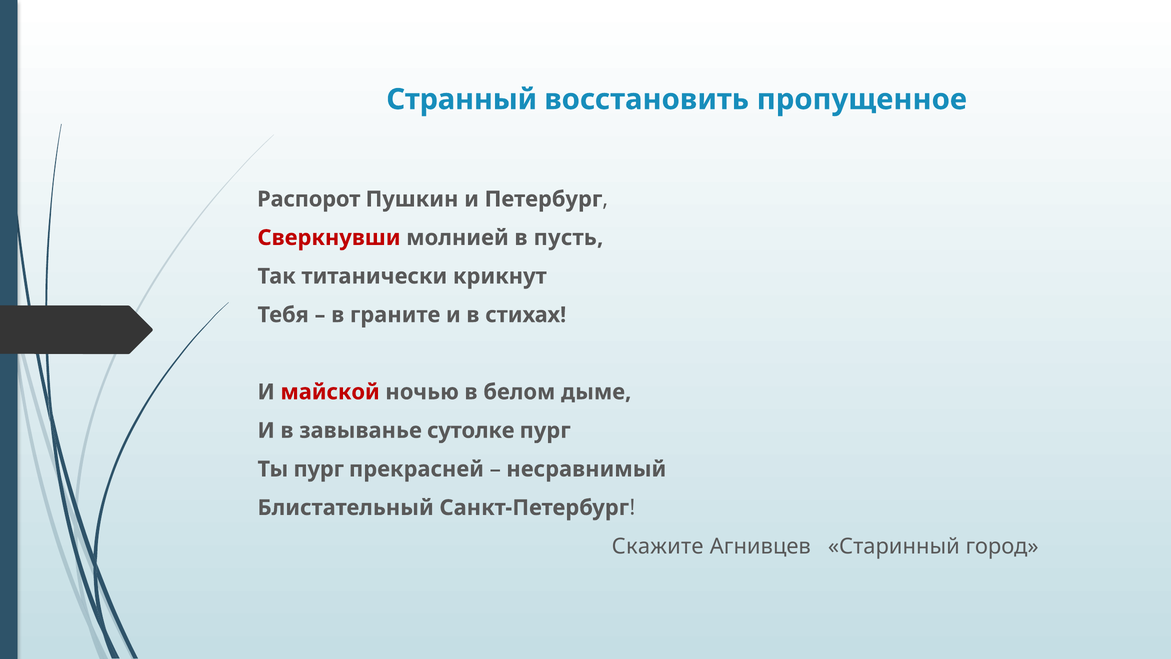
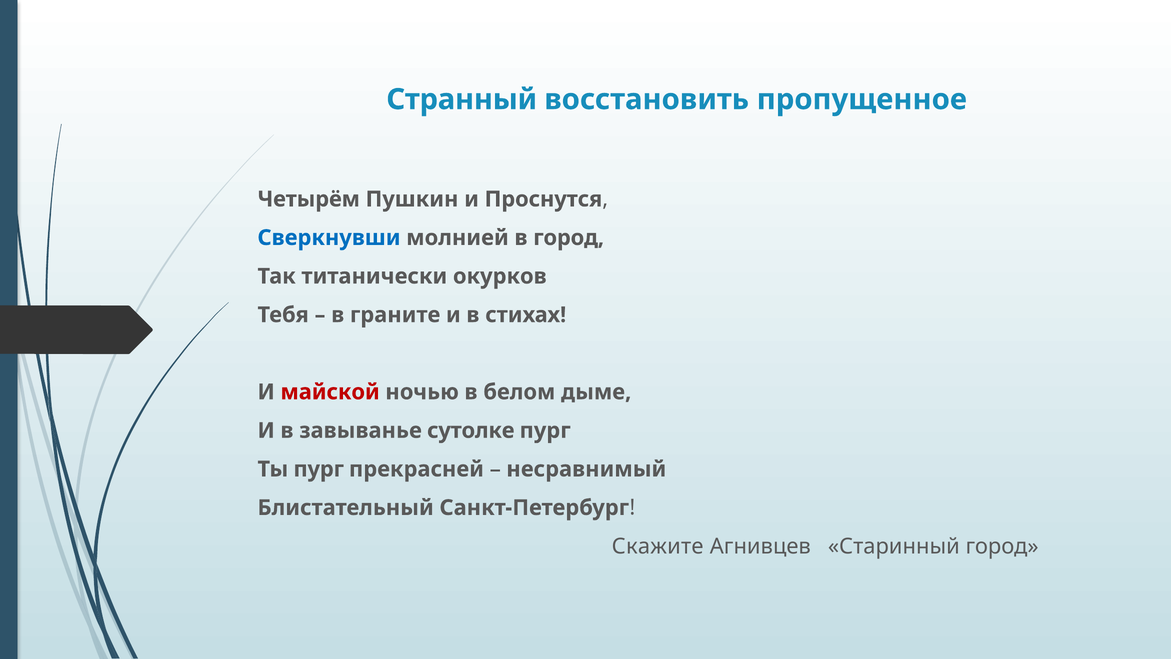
Распорот: Распорот -> Четырём (309, 199)
Петербург: Петербург -> Проснутся (543, 199)
Сверкнувши colour: red -> blue (329, 238)
в пусть: пусть -> город (569, 238)
крикнут: крикнут -> окурков (500, 276)
